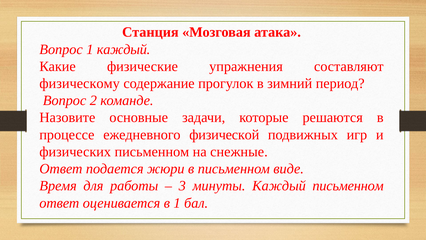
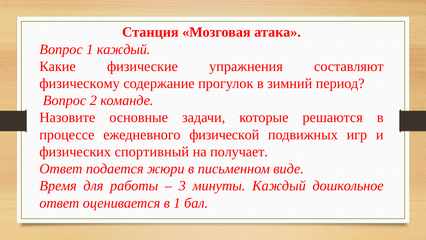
физических письменном: письменном -> спортивный (152, 152)
снежные: снежные -> получает (239, 152)
Каждый письменном: письменном -> дошкольное (348, 186)
